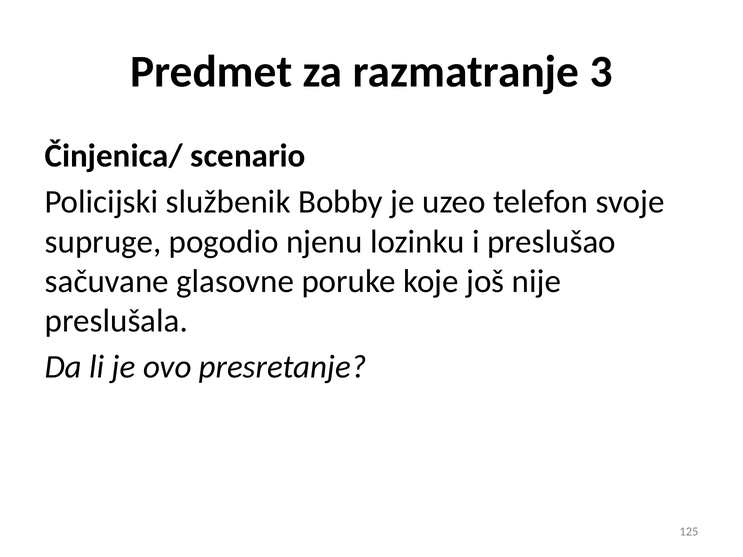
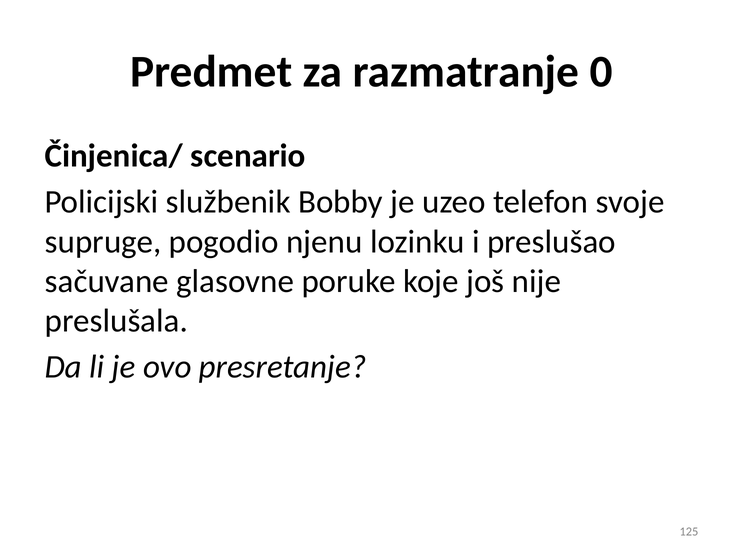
3: 3 -> 0 (601, 72)
